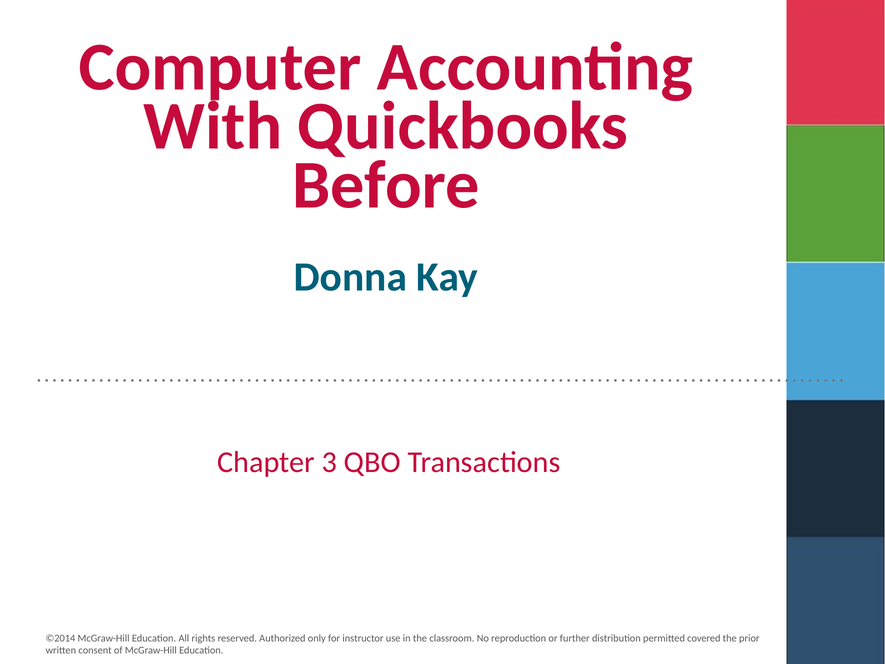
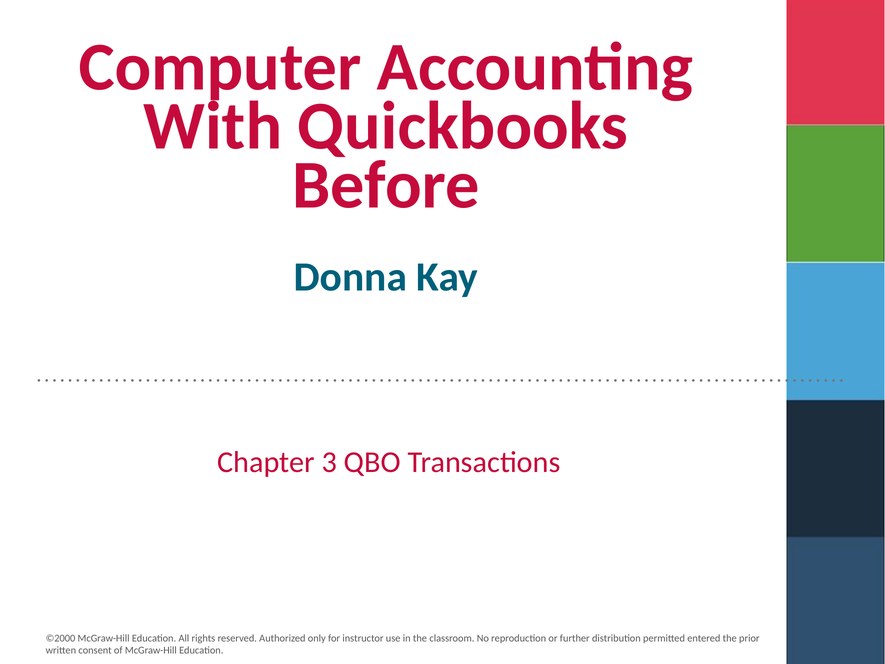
©2014: ©2014 -> ©2000 (60, 638)
covered: covered -> entered (704, 638)
